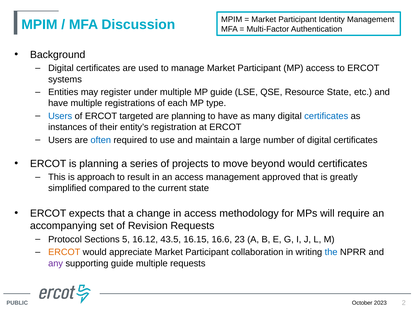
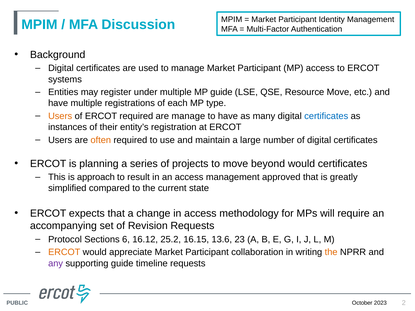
Resource State: State -> Move (339, 92)
Users colour: blue -> orange (60, 116)
ERCOT targeted: targeted -> required (136, 116)
are planning: planning -> manage (188, 116)
often colour: blue -> orange (101, 140)
5: 5 -> 6 (126, 240)
43.5: 43.5 -> 25.2 (171, 240)
16.6: 16.6 -> 13.6 (222, 240)
the colour: blue -> orange (331, 252)
guide multiple: multiple -> timeline (152, 264)
